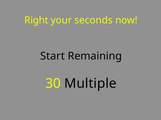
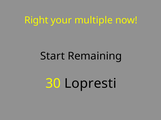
seconds: seconds -> multiple (94, 20)
Multiple: Multiple -> Lopresti (90, 84)
